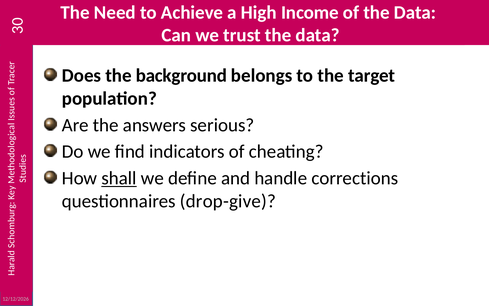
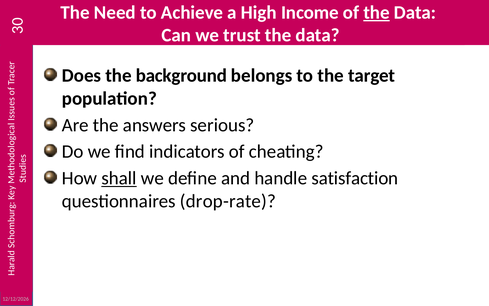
the underline: none -> present (377, 12)
corrections: corrections -> satisfaction (355, 178)
drop-give: drop-give -> drop-rate (228, 201)
